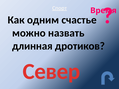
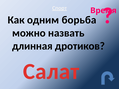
счастье: счастье -> борьба (79, 20)
Север: Север -> Салат (51, 72)
